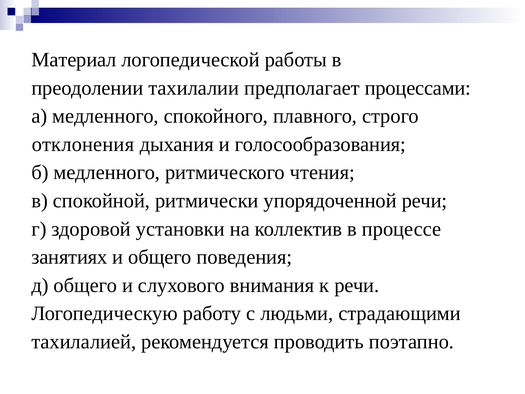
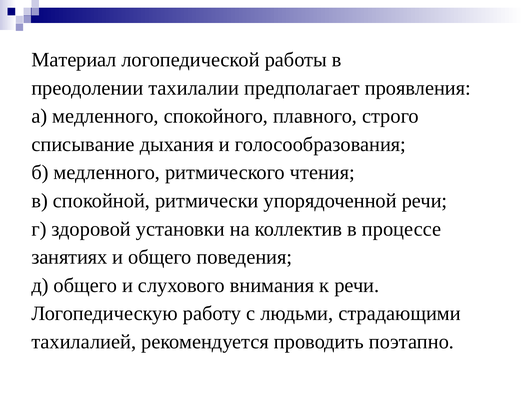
процессами: процессами -> проявления (418, 88)
отклонения: отклонения -> списывание (83, 144)
